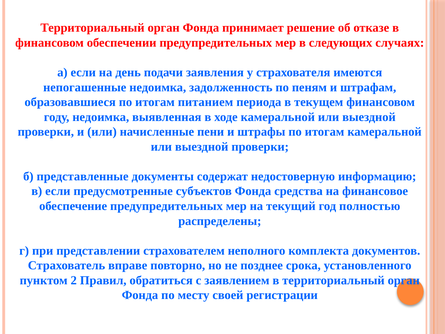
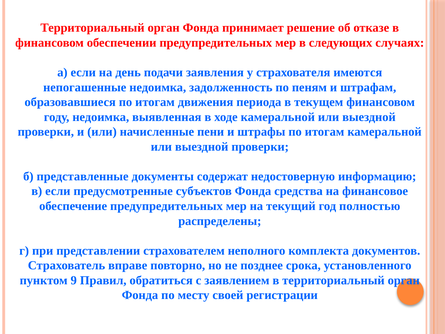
питанием: питанием -> движения (206, 102)
2: 2 -> 9 (74, 280)
